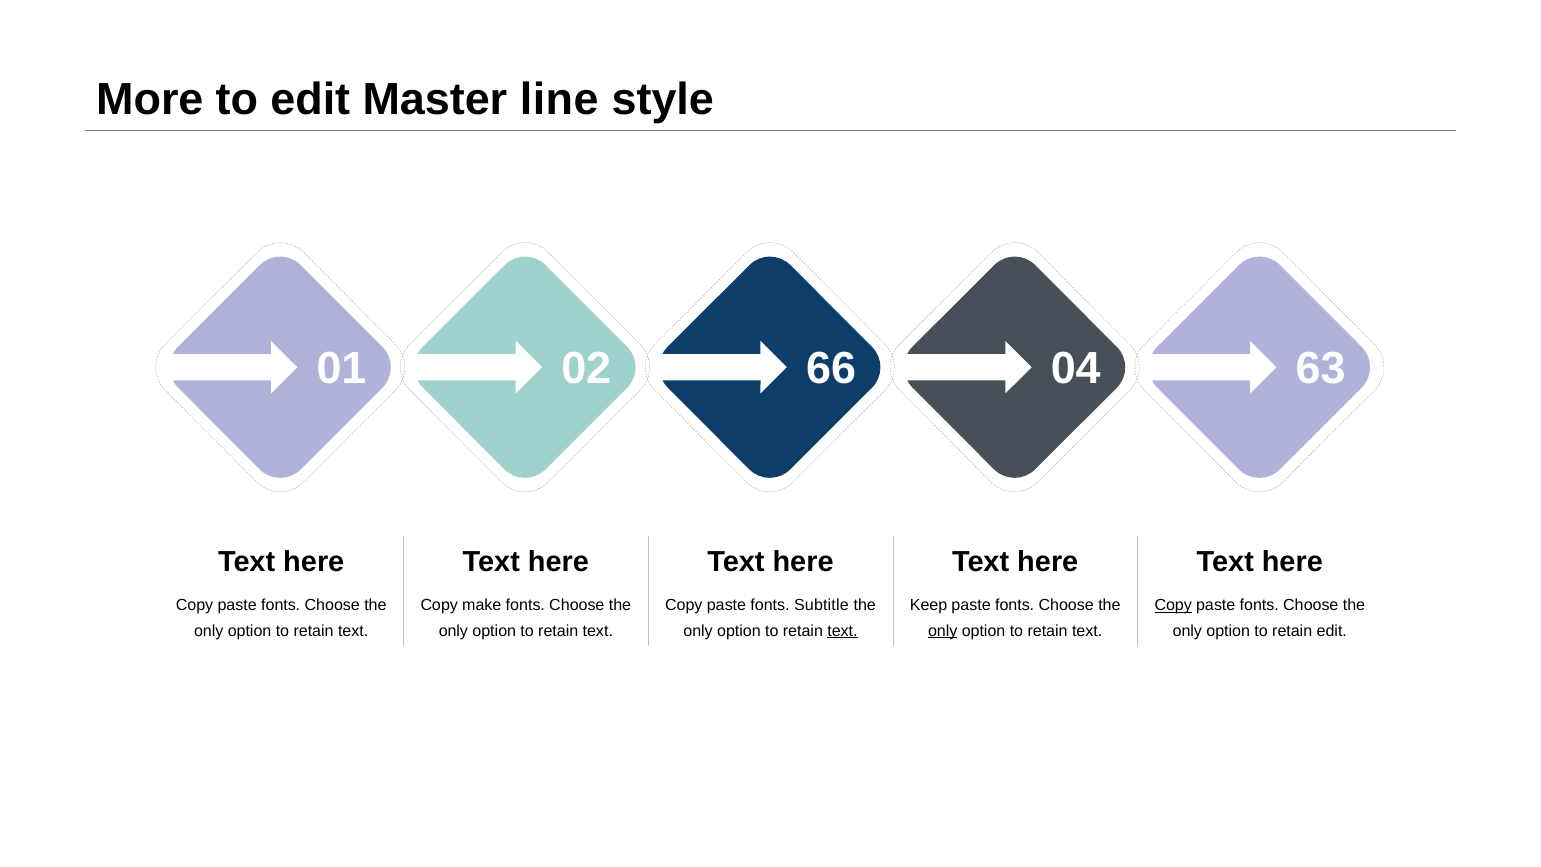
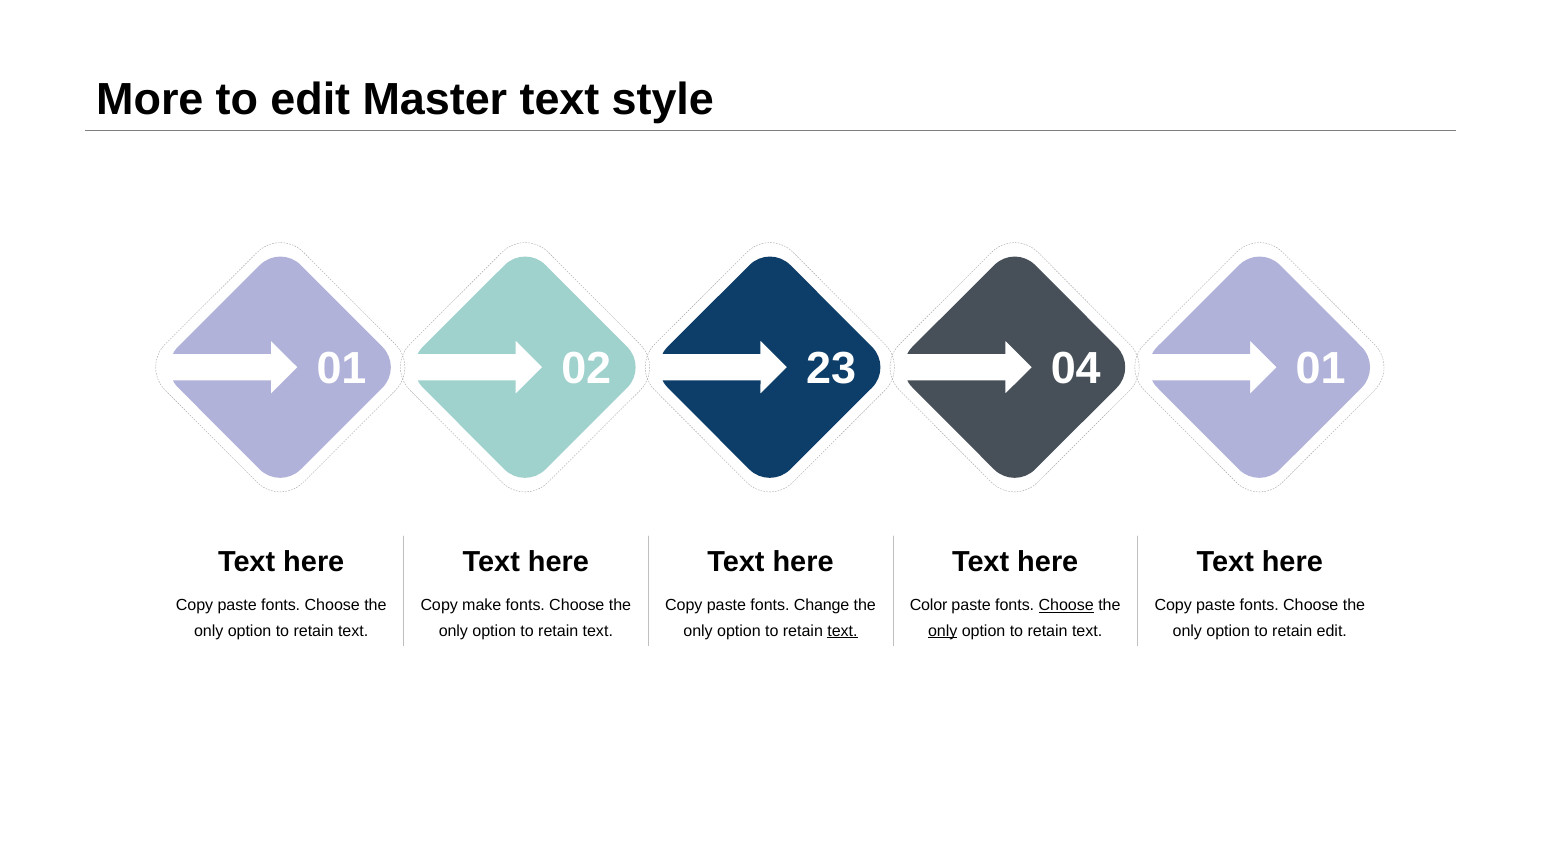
Master line: line -> text (559, 100)
66: 66 -> 23 (831, 369)
04 63: 63 -> 01 (1321, 369)
Subtitle: Subtitle -> Change (822, 606)
Keep: Keep -> Color (929, 606)
Choose underline: none -> present (1066, 606)
Copy underline: present -> none (1173, 606)
